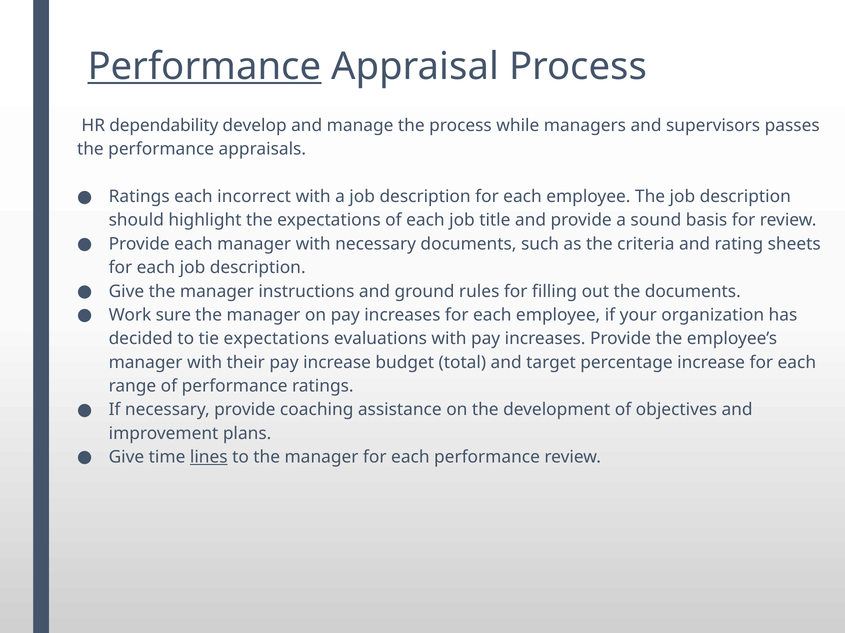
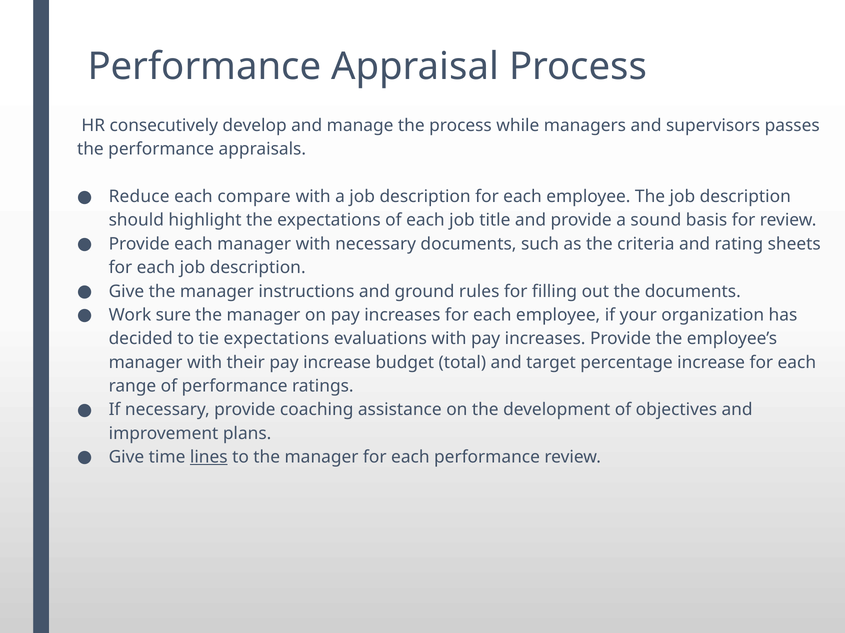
Performance underline: present -> none (205, 67)
dependability: dependability -> consecutively (164, 126)
Ratings: Ratings -> Reduce (139, 197)
incorrect: incorrect -> compare (254, 197)
